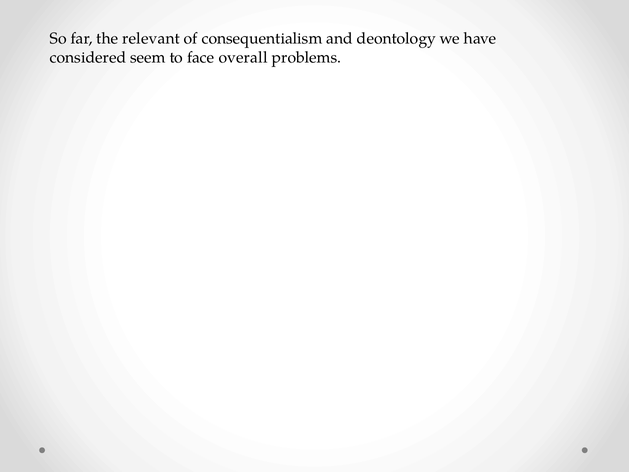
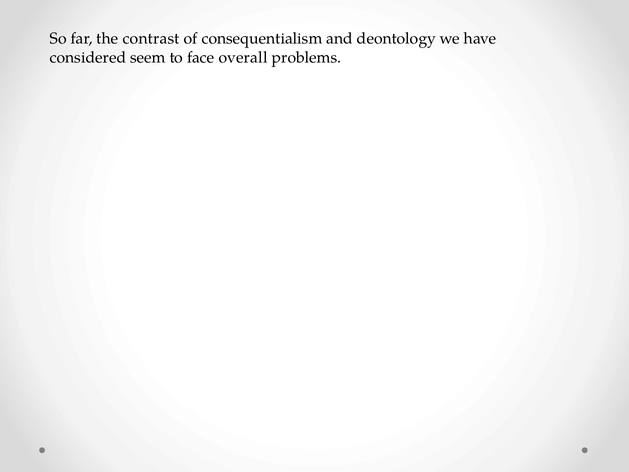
relevant: relevant -> contrast (151, 39)
